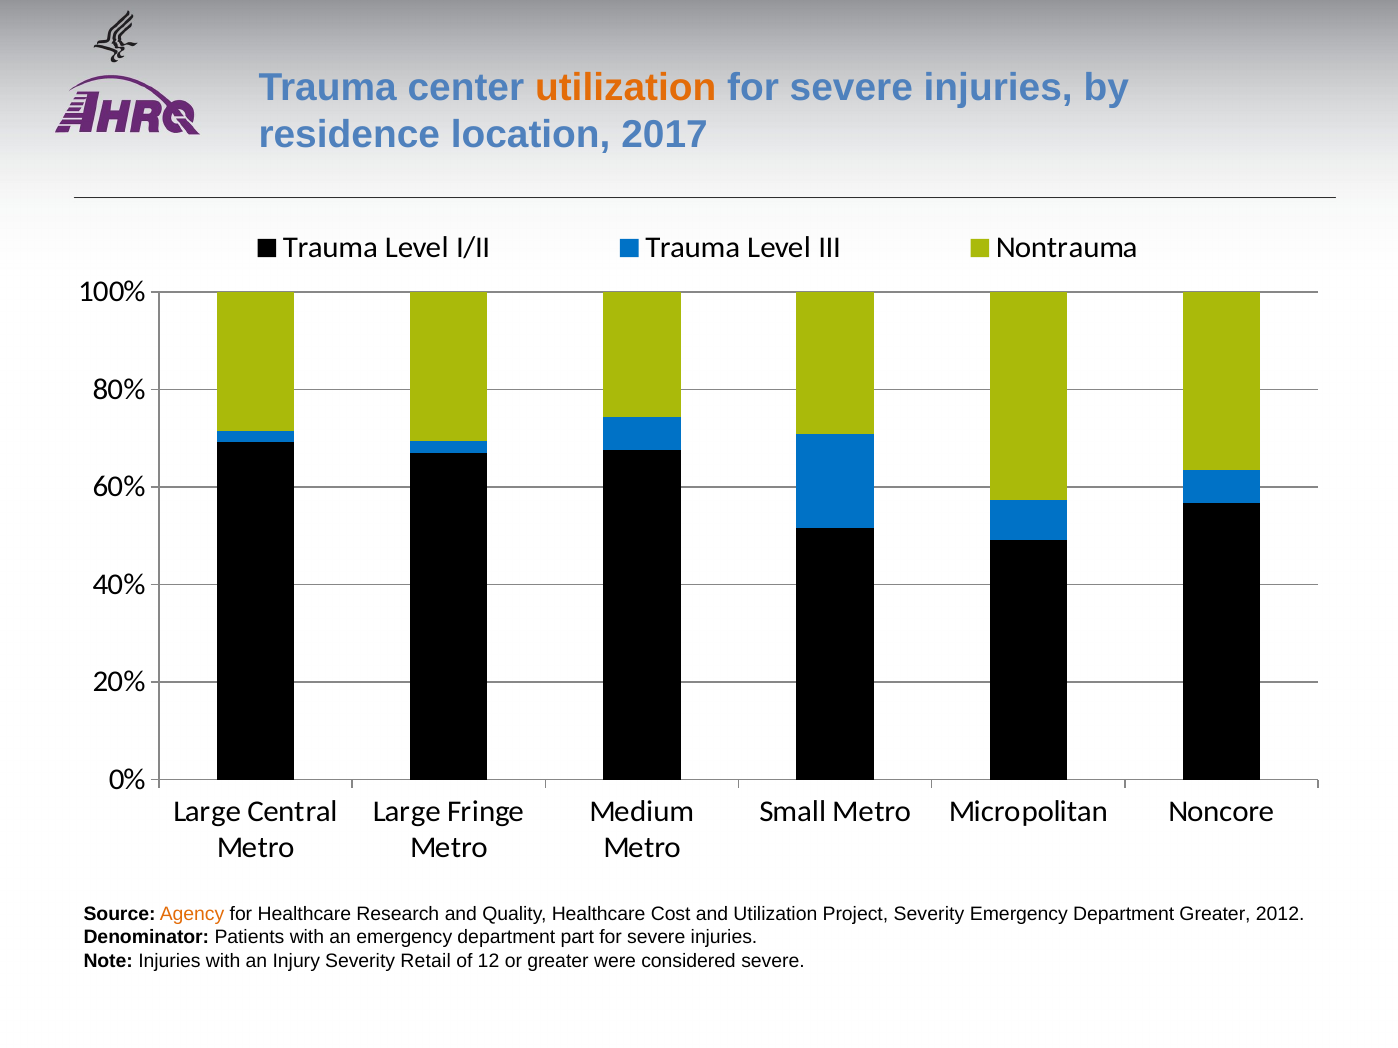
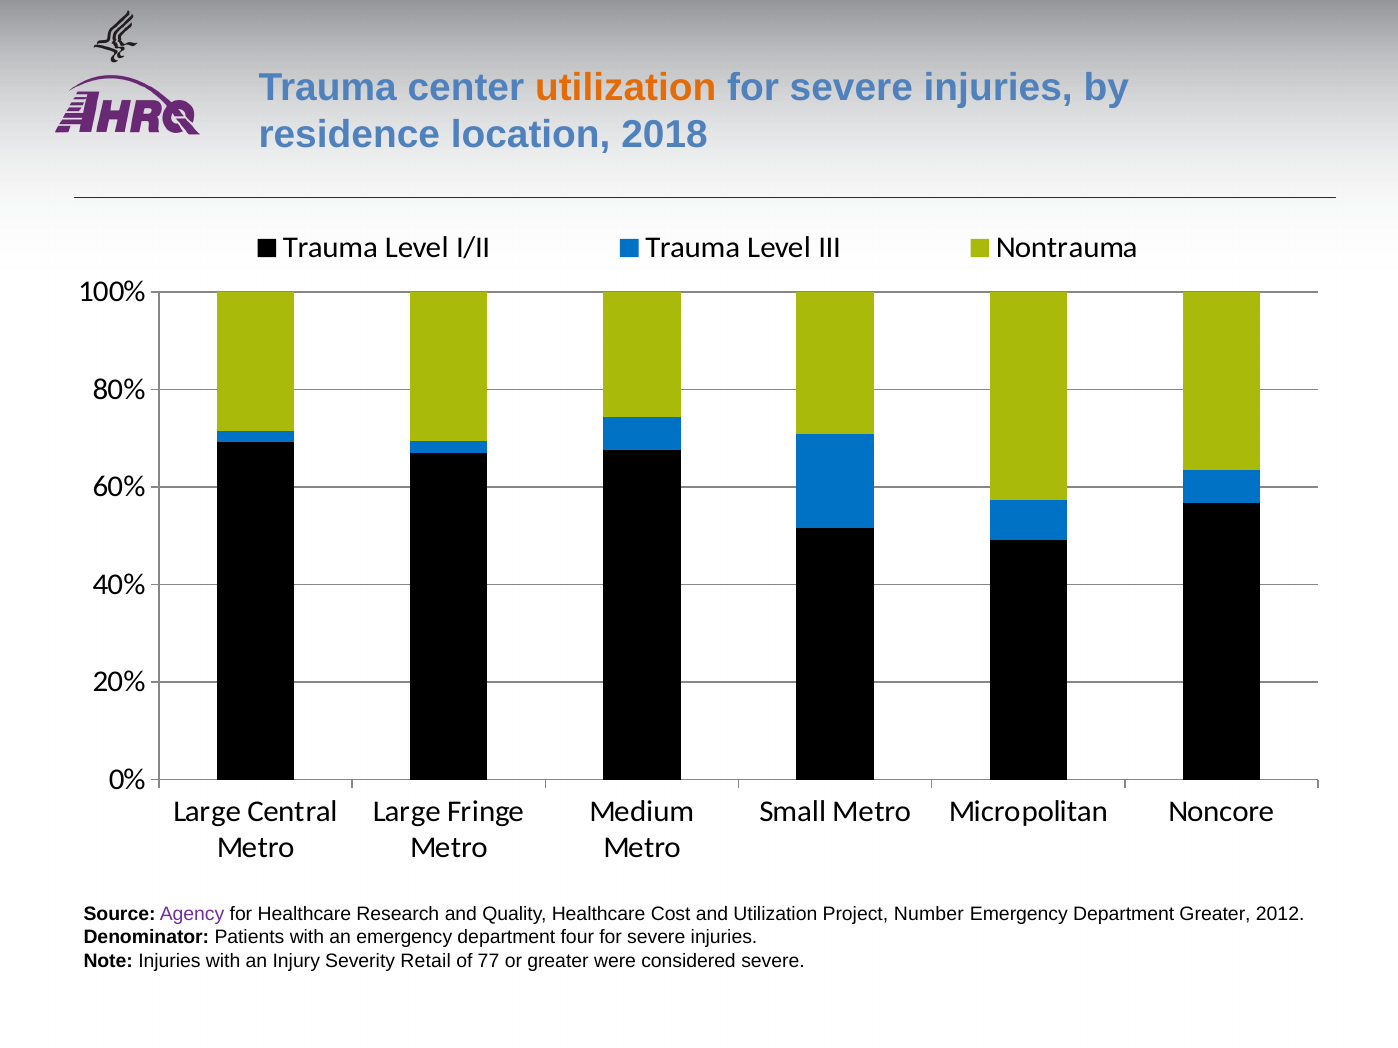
2017: 2017 -> 2018 (665, 134)
Agency colour: orange -> purple (192, 915)
Project Severity: Severity -> Number (929, 915)
part: part -> four (577, 938)
12: 12 -> 77 (489, 961)
